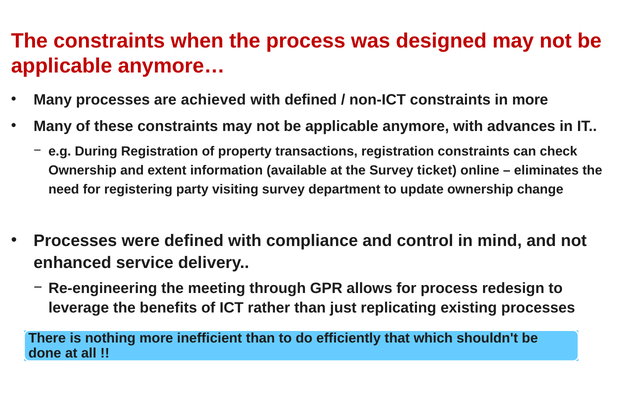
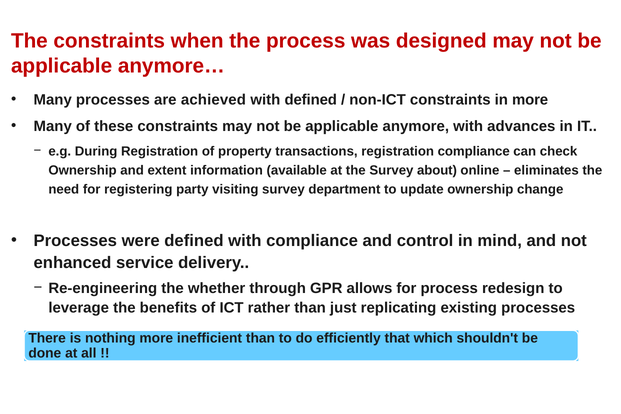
registration constraints: constraints -> compliance (474, 151)
ticket: ticket -> about (437, 170)
meeting: meeting -> whether (217, 288)
